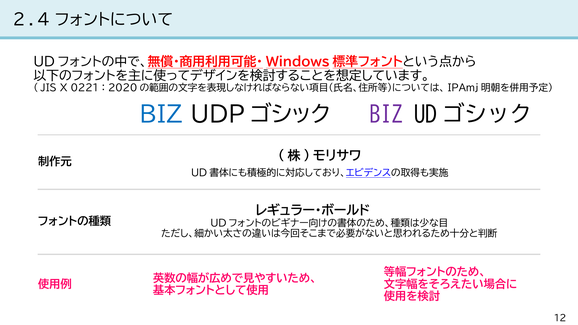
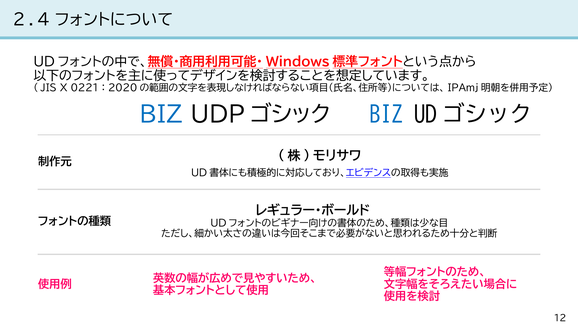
BIZ colour: purple -> blue (386, 115)
